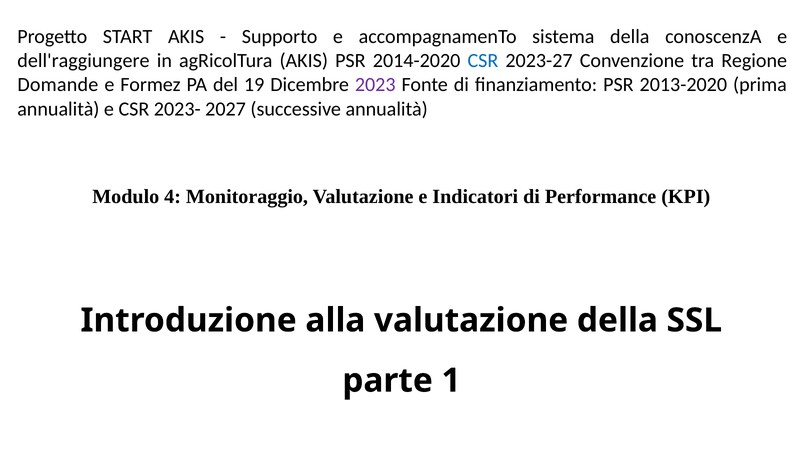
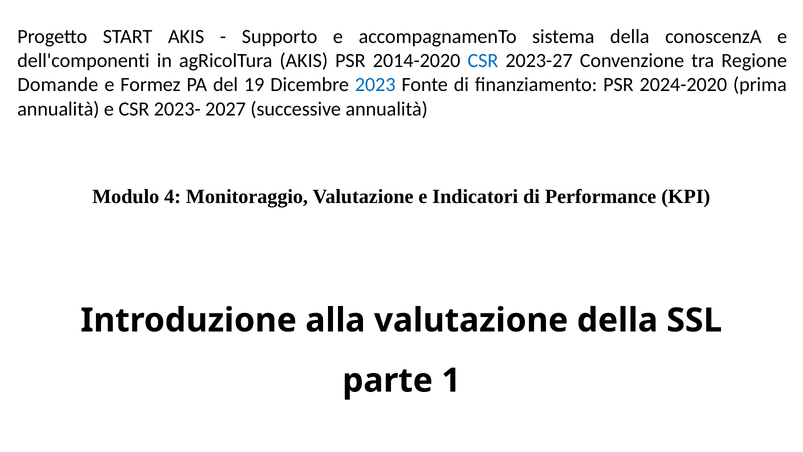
dell'raggiungere: dell'raggiungere -> dell'componenti (83, 61)
2023 colour: purple -> blue (375, 85)
2013-2020: 2013-2020 -> 2024-2020 (683, 85)
